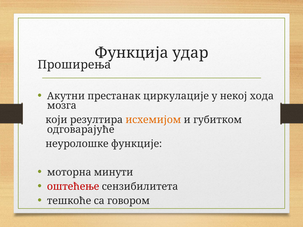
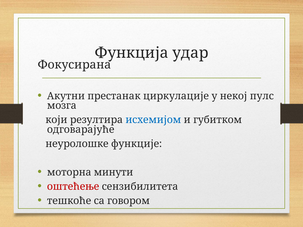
Проширења: Проширења -> Фокусирана (74, 65)
хода: хода -> пулс (262, 96)
исхемијом colour: orange -> blue (153, 120)
